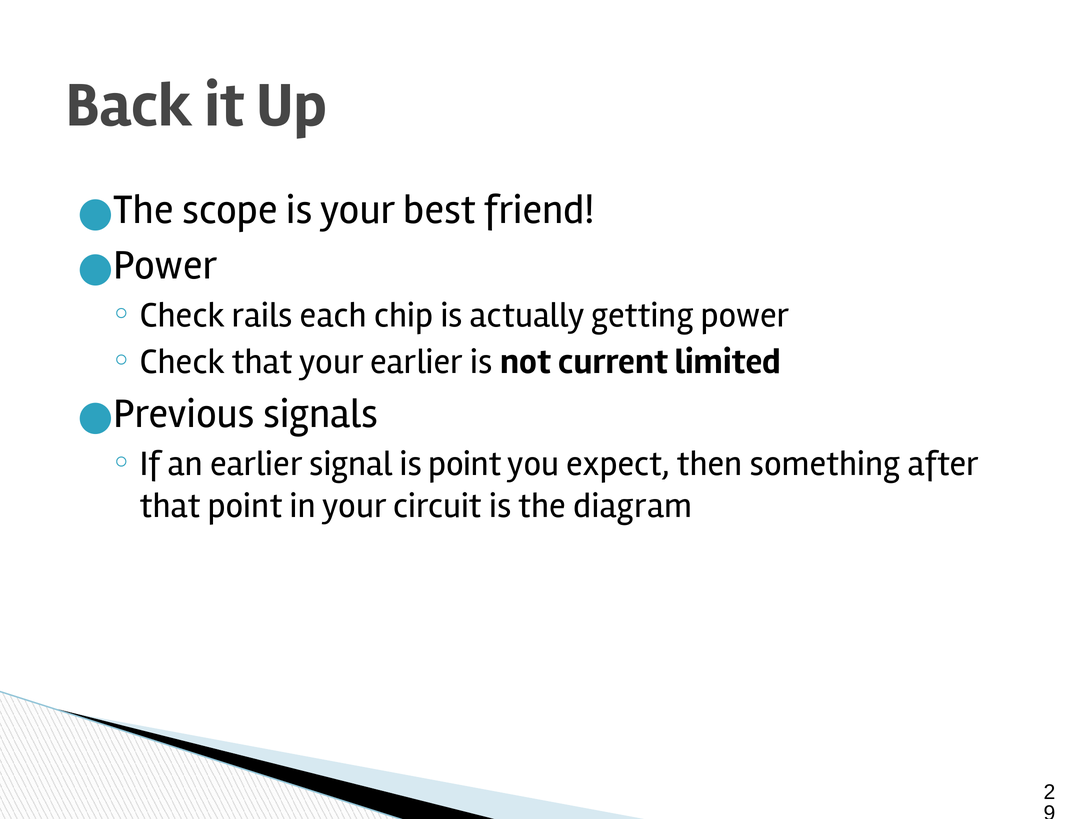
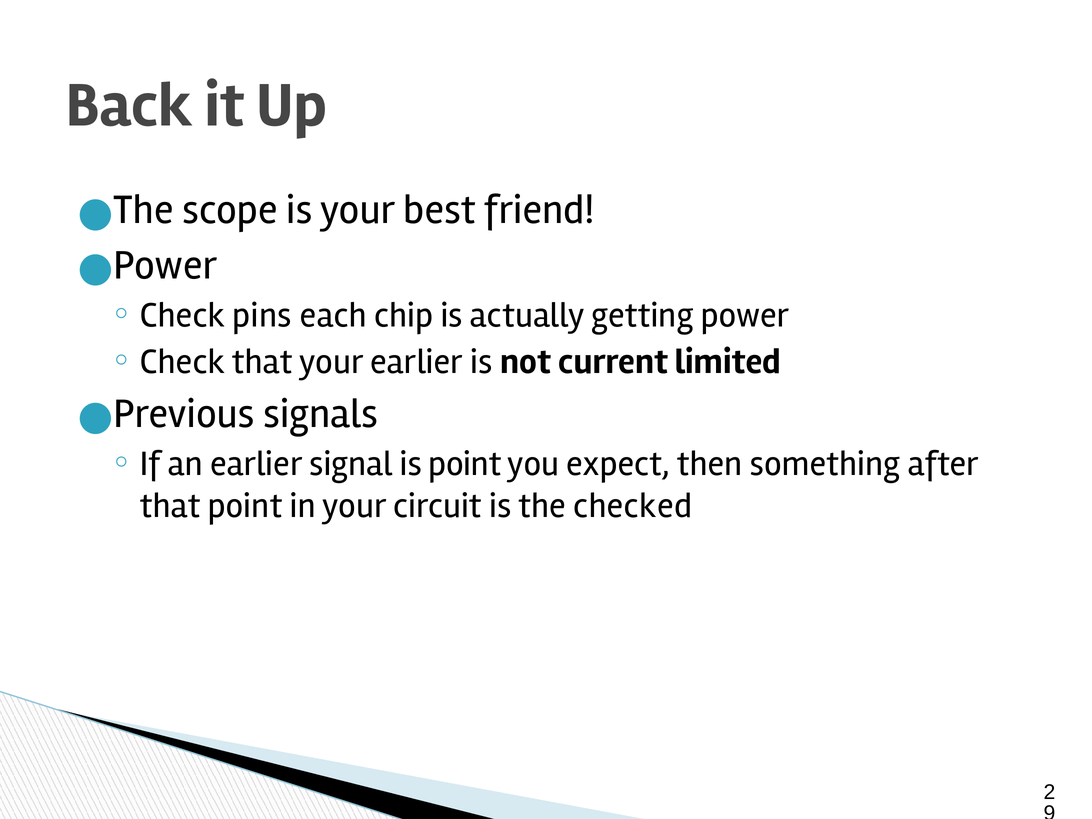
rails: rails -> pins (262, 315)
diagram: diagram -> checked (633, 506)
